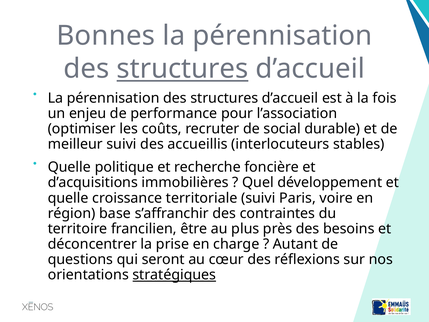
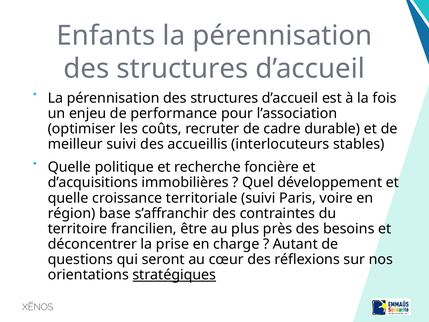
Bonnes: Bonnes -> Enfants (106, 36)
structures underline: present -> none (182, 69)
social: social -> cadre (282, 129)
